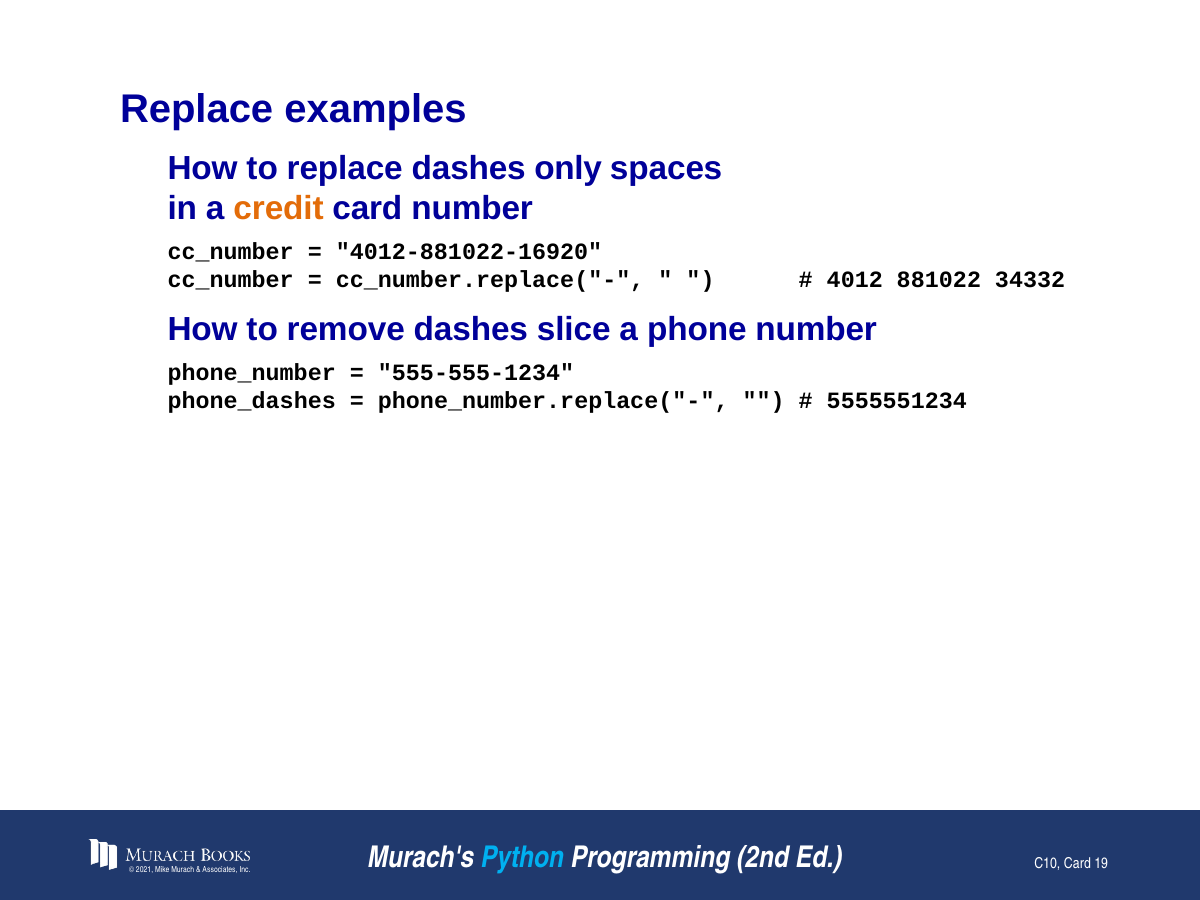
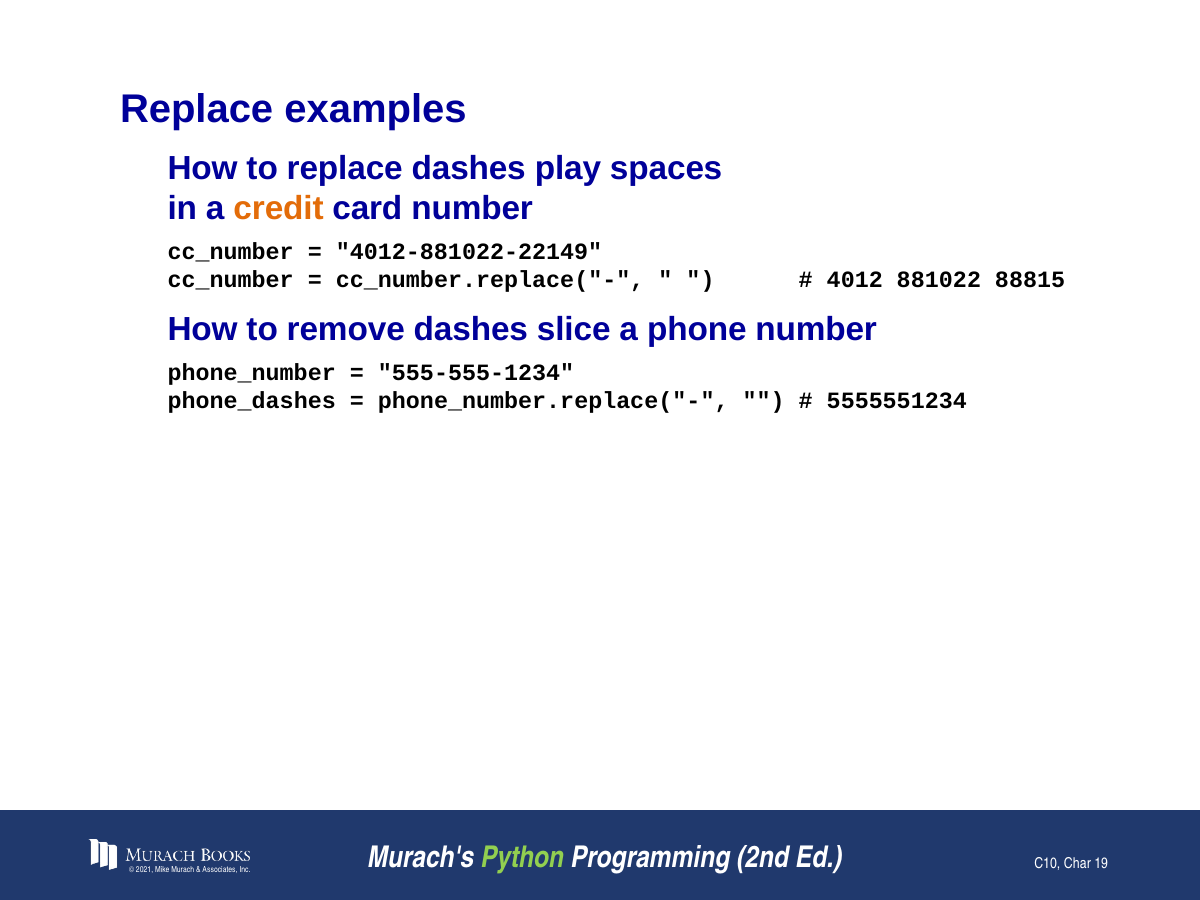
only: only -> play (568, 168)
4012-881022-16920: 4012-881022-16920 -> 4012-881022-22149 (469, 252)
34332: 34332 -> 88815 (1030, 280)
Python colour: light blue -> light green (522, 858)
C10 Card: Card -> Char (1077, 863)
